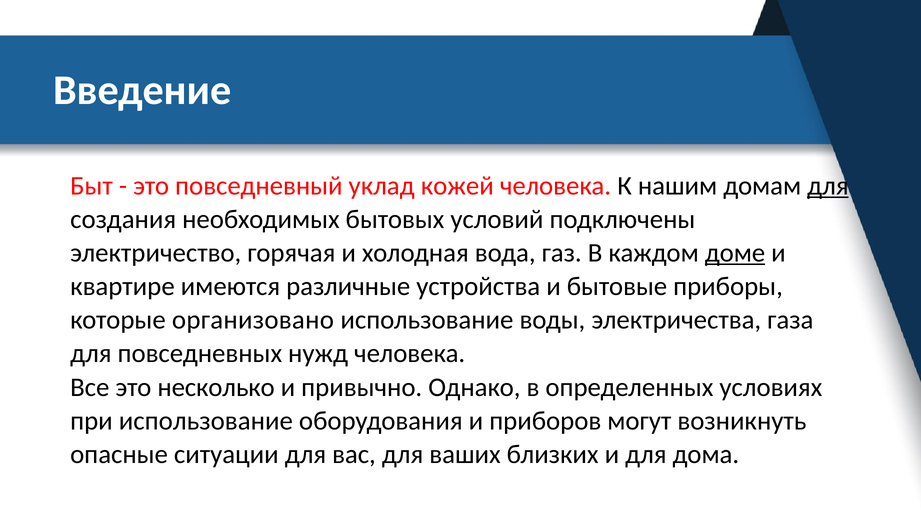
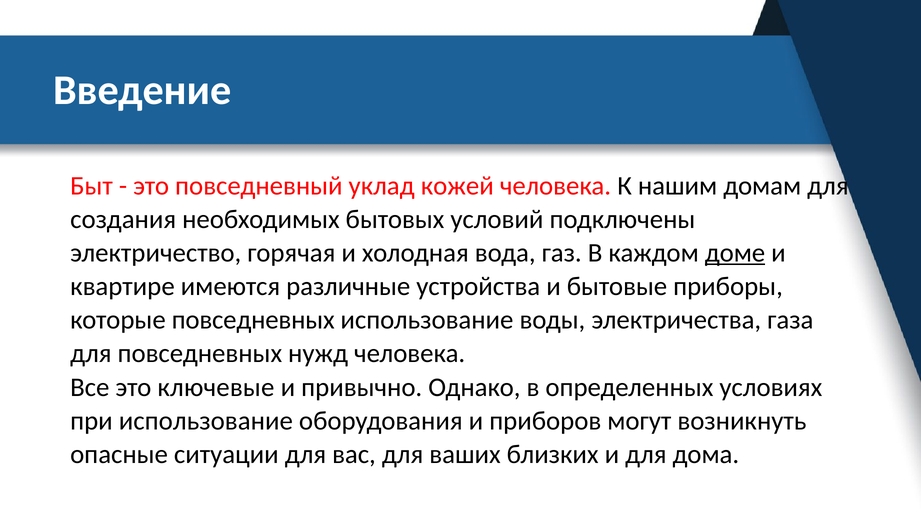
для underline: present -> none (828, 186)
которые организовано: организовано -> повседневных (253, 320)
несколько: несколько -> ключевые (216, 387)
